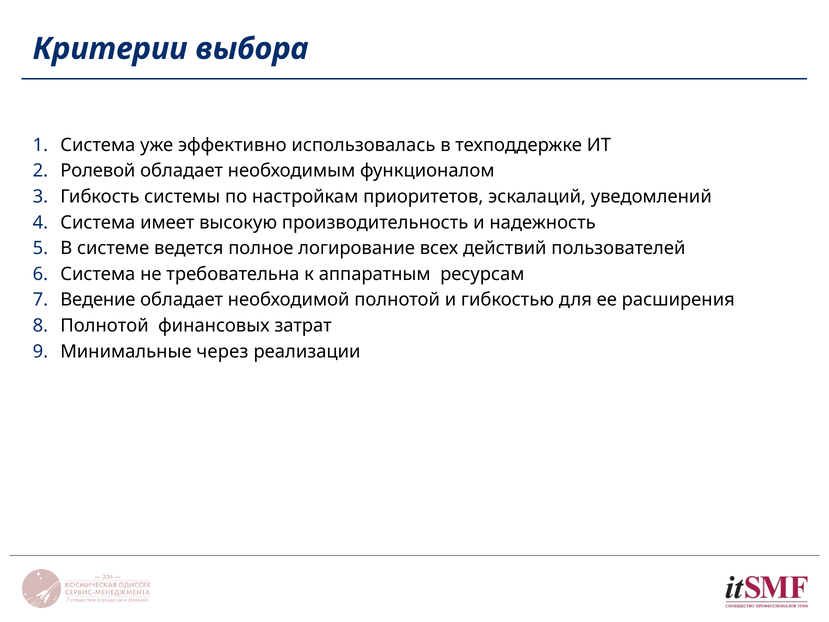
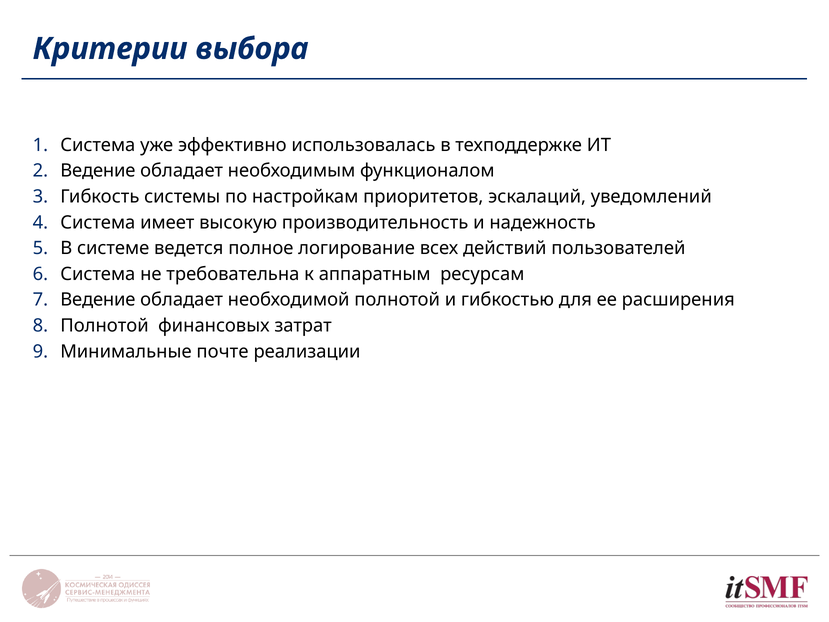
Ролевой: Ролевой -> Ведение (98, 171)
через: через -> почте (222, 351)
